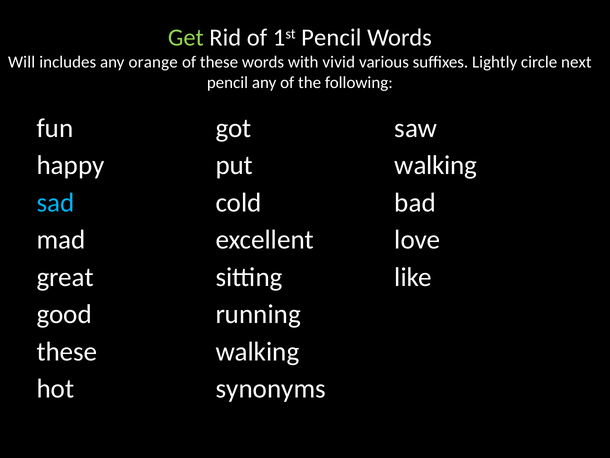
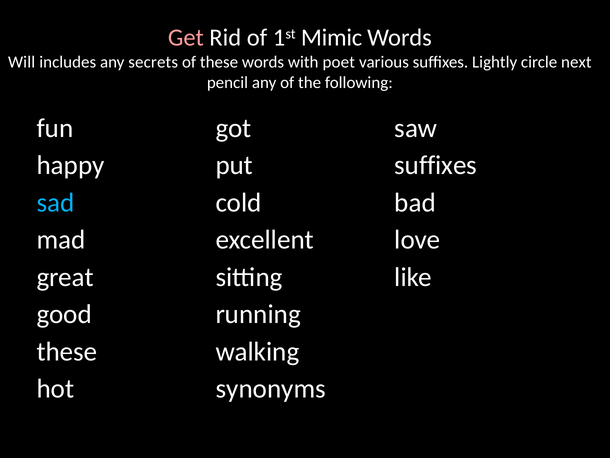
Get colour: light green -> pink (186, 38)
1st Pencil: Pencil -> Mimic (332, 38)
orange: orange -> secrets (153, 62)
vivid: vivid -> poet (339, 62)
walking: walking -> suffixes (436, 165)
